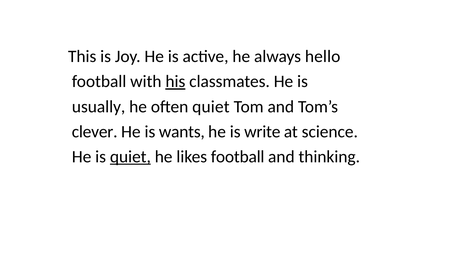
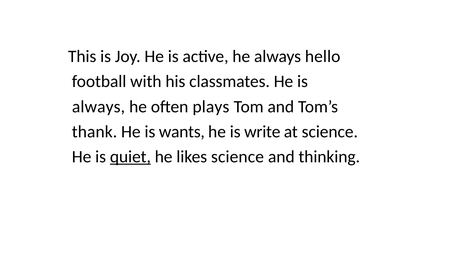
his underline: present -> none (175, 81)
usually: usually -> always (99, 106)
often quiet: quiet -> plays (211, 106)
clever: clever -> thank (95, 131)
likes football: football -> science (237, 157)
